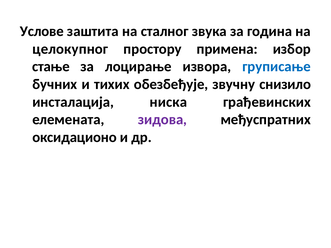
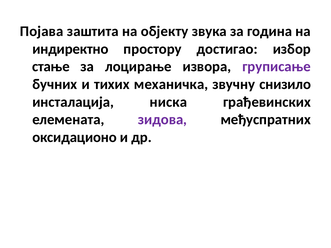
Услове: Услове -> Појава (42, 31)
сталног: сталног -> објекту (165, 31)
целокупног: целокупног -> индиректно (70, 49)
примена: примена -> достигао (227, 49)
груписање colour: blue -> purple (277, 67)
обезбеђује: обезбеђује -> механичка (171, 84)
